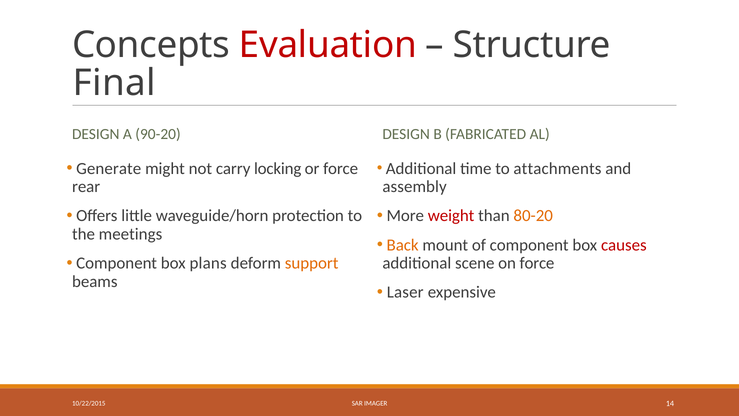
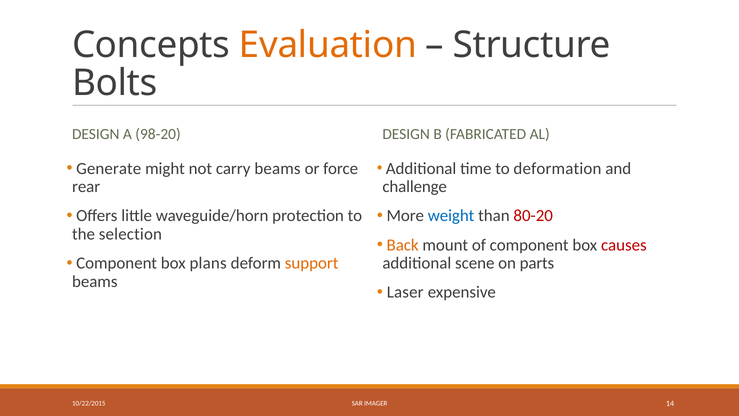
Evaluation colour: red -> orange (328, 45)
Final: Final -> Bolts (115, 83)
90-20: 90-20 -> 98-20 (158, 134)
carry locking: locking -> beams (278, 168)
attachments: attachments -> deformation (557, 168)
assembly: assembly -> challenge (415, 187)
weight colour: red -> blue (451, 216)
80-20 colour: orange -> red (533, 216)
meetings: meetings -> selection (130, 234)
on force: force -> parts (537, 263)
